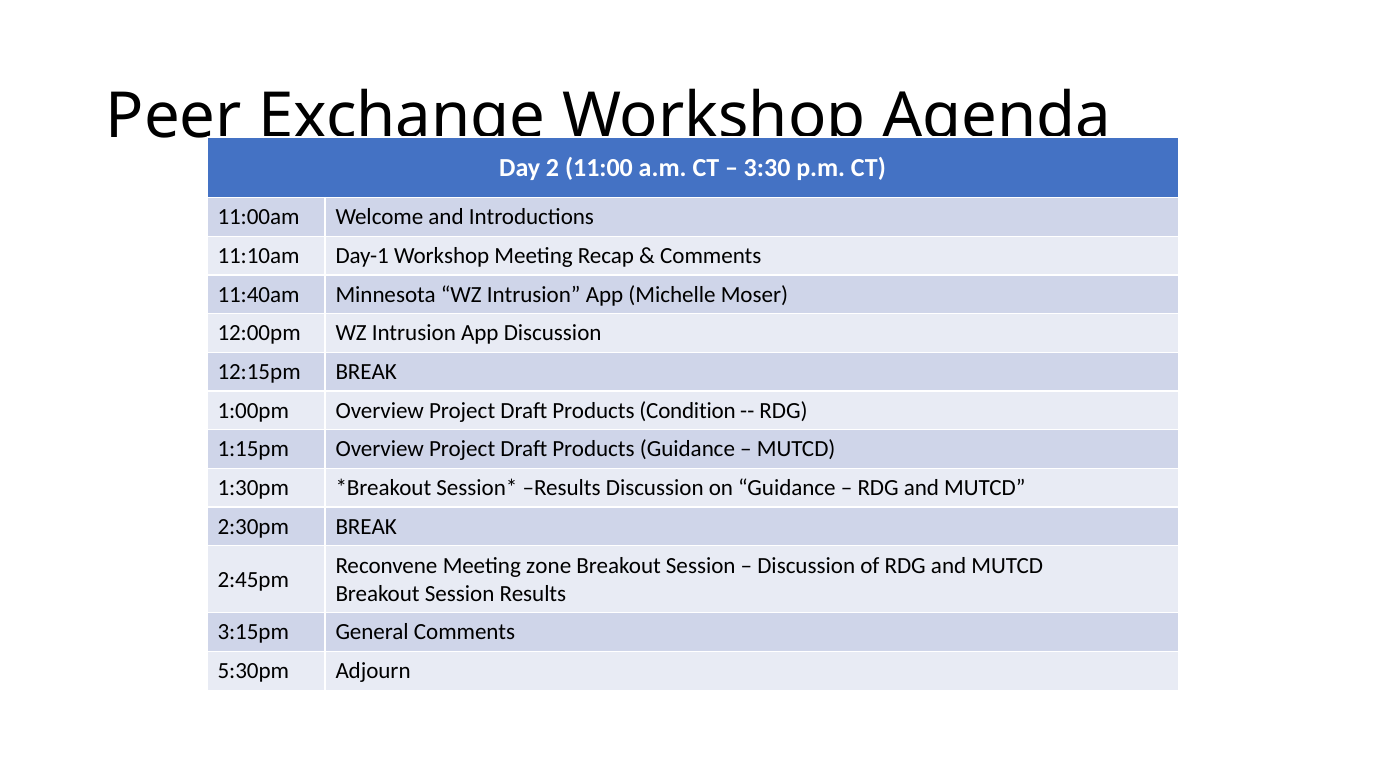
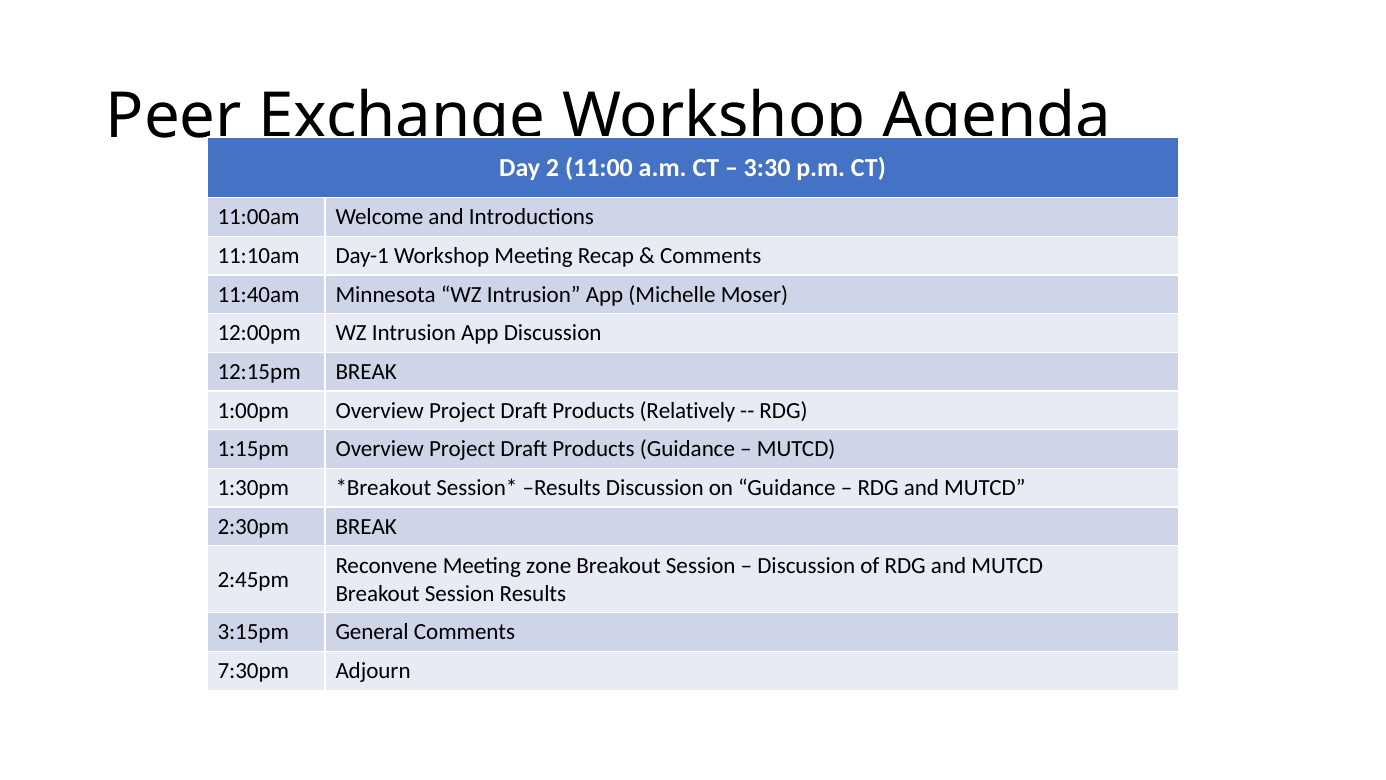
Condition: Condition -> Relatively (688, 410)
5:30pm: 5:30pm -> 7:30pm (253, 671)
